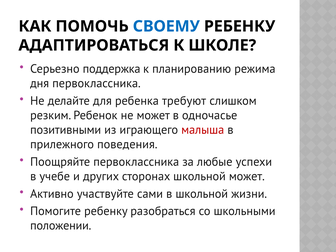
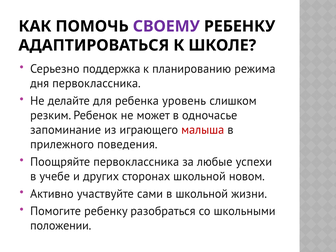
СВОЕМУ colour: blue -> purple (166, 26)
требуют: требуют -> уровень (184, 101)
позитивными: позитивными -> запоминание (66, 130)
школьной может: может -> новом (247, 176)
